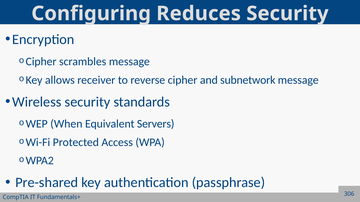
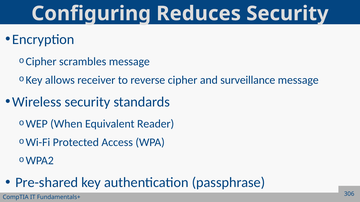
subnetwork: subnetwork -> surveillance (248, 80)
Servers: Servers -> Reader (156, 124)
